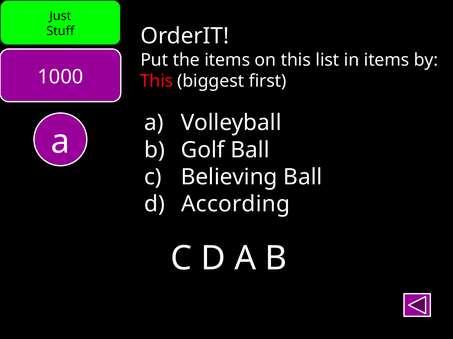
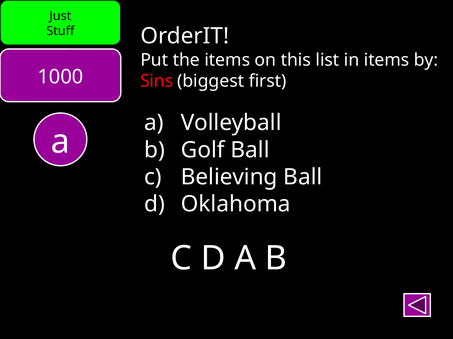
This: This -> Sins (157, 81)
According: According -> Oklahoma (236, 205)
